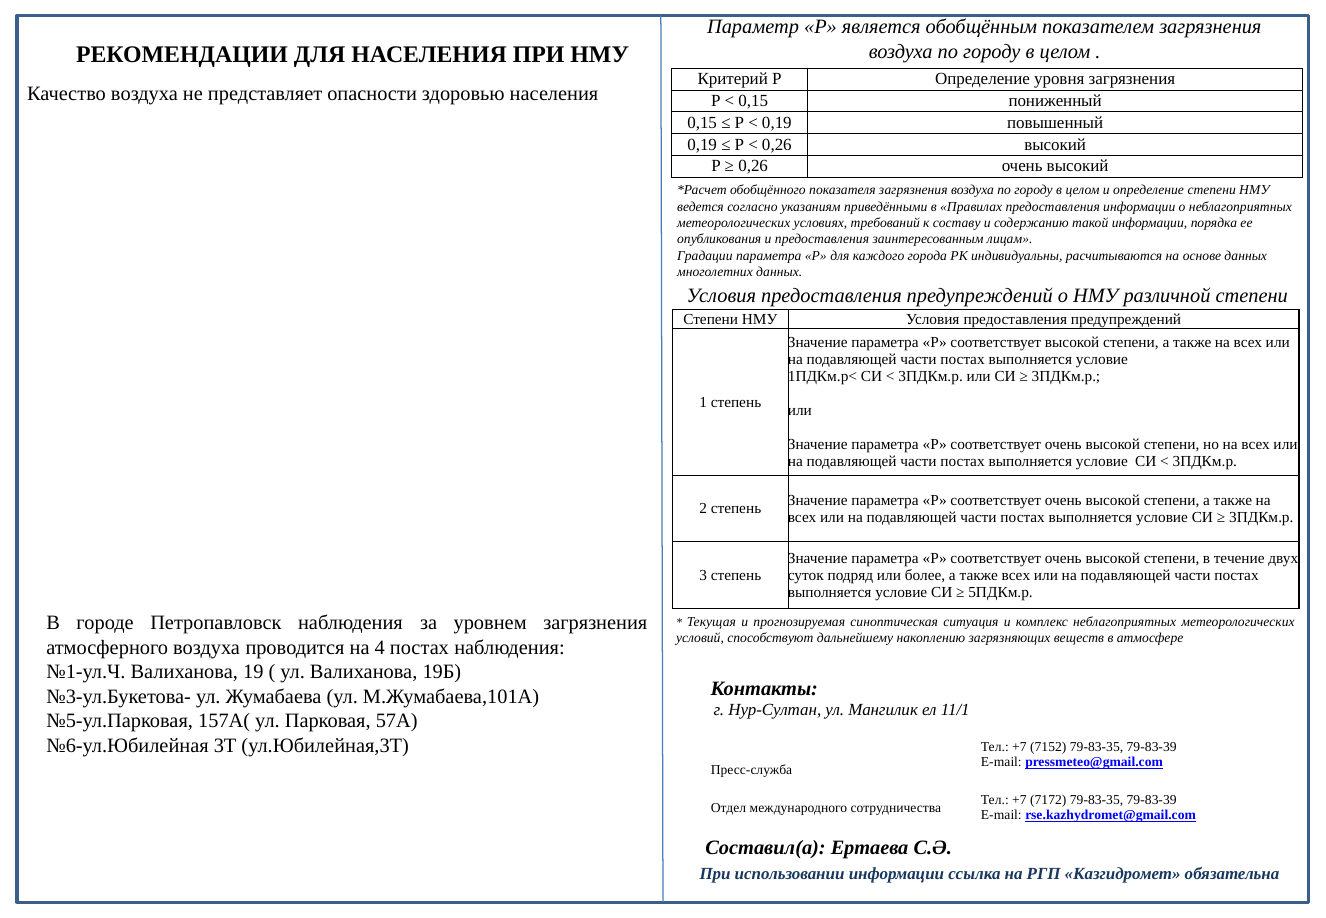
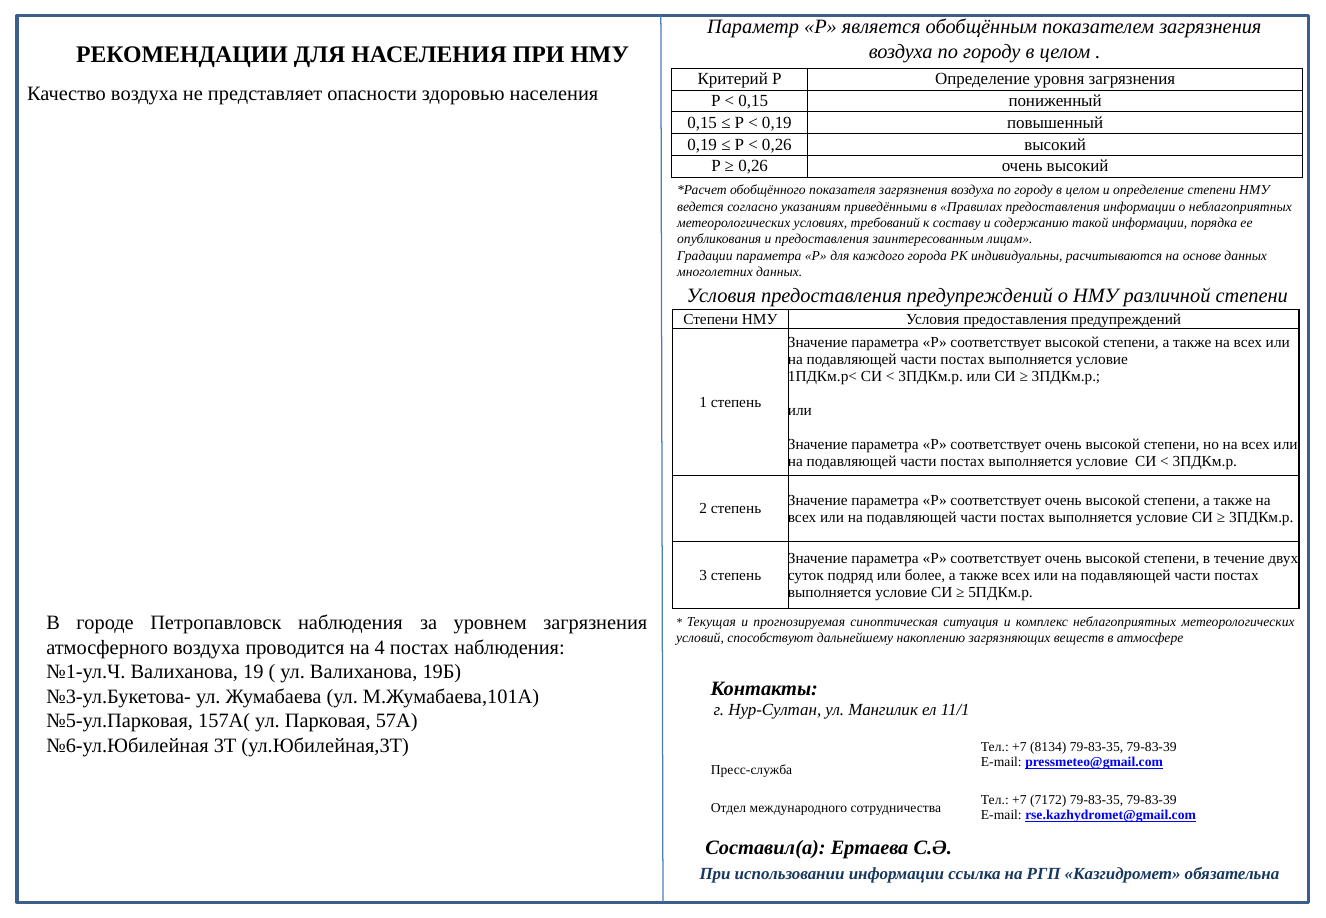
7152: 7152 -> 8134 (1048, 747)
